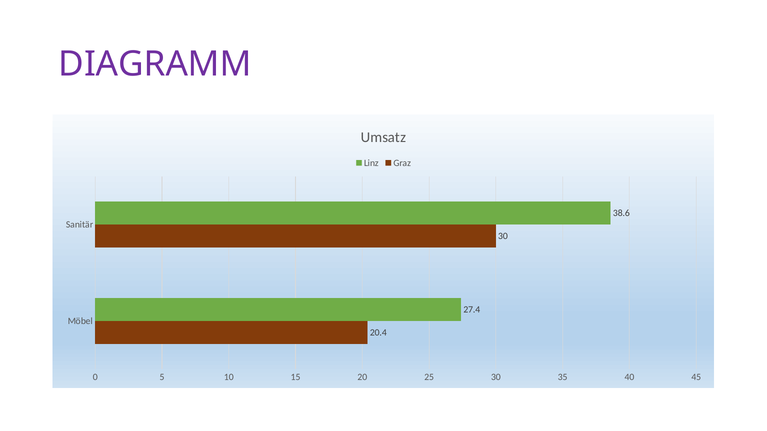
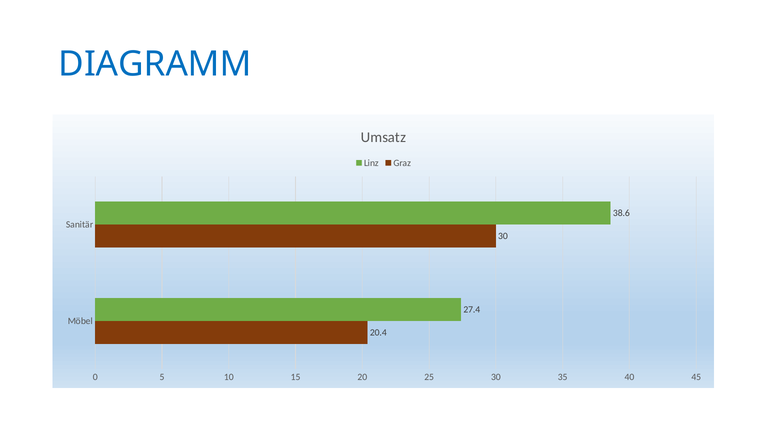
DIAGRAMM colour: purple -> blue (155, 64)
